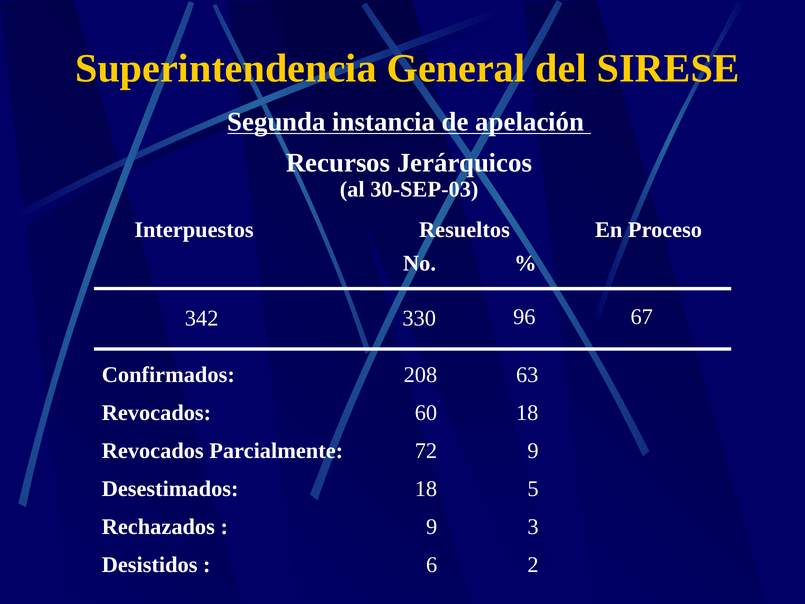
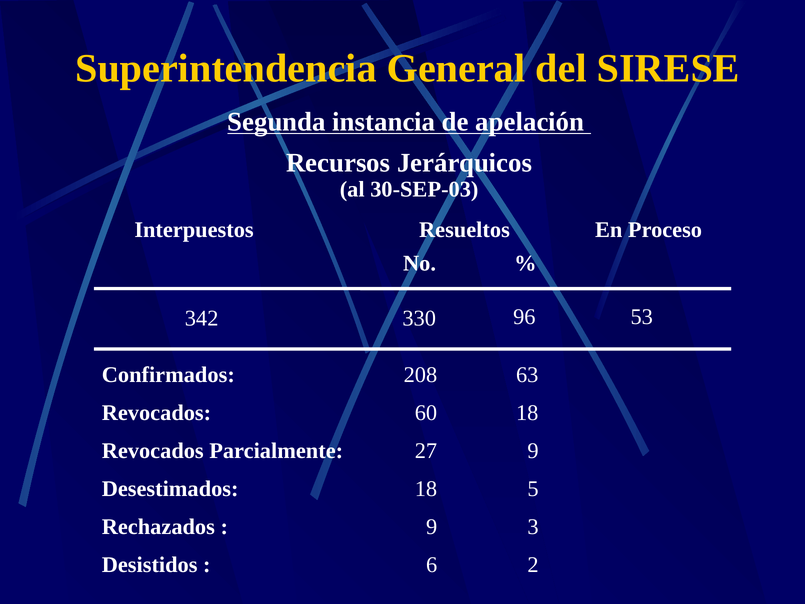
67: 67 -> 53 (642, 317)
72: 72 -> 27 (426, 451)
